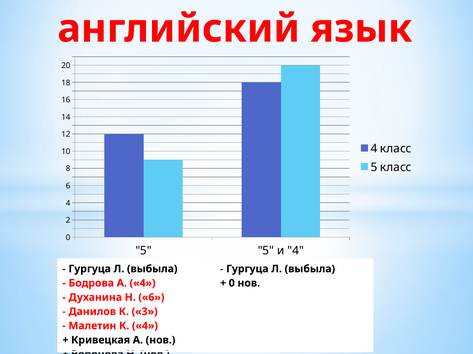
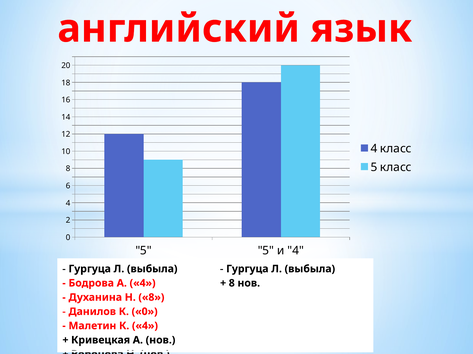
0: 0 -> 8 (232, 284)
Н 6: 6 -> 8 (151, 298)
К 3: 3 -> 0 (145, 312)
